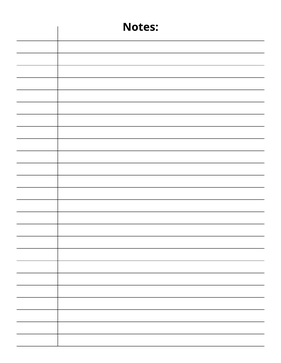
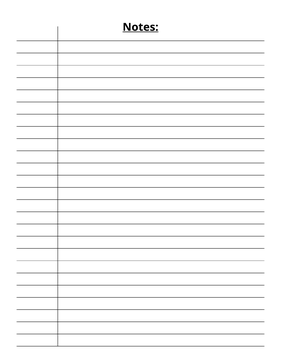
Notes underline: none -> present (140, 27)
